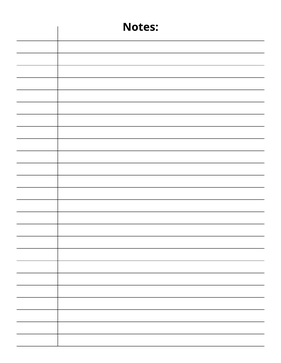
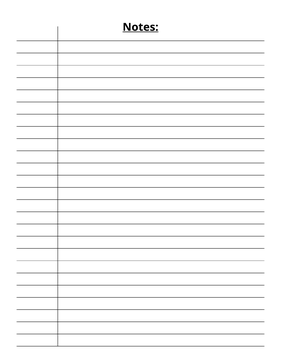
Notes underline: none -> present (140, 27)
